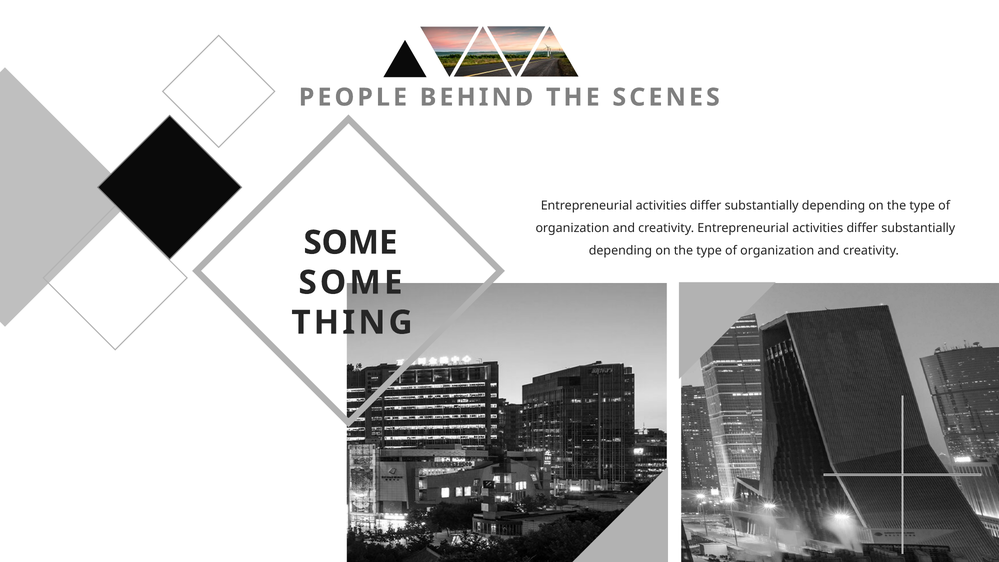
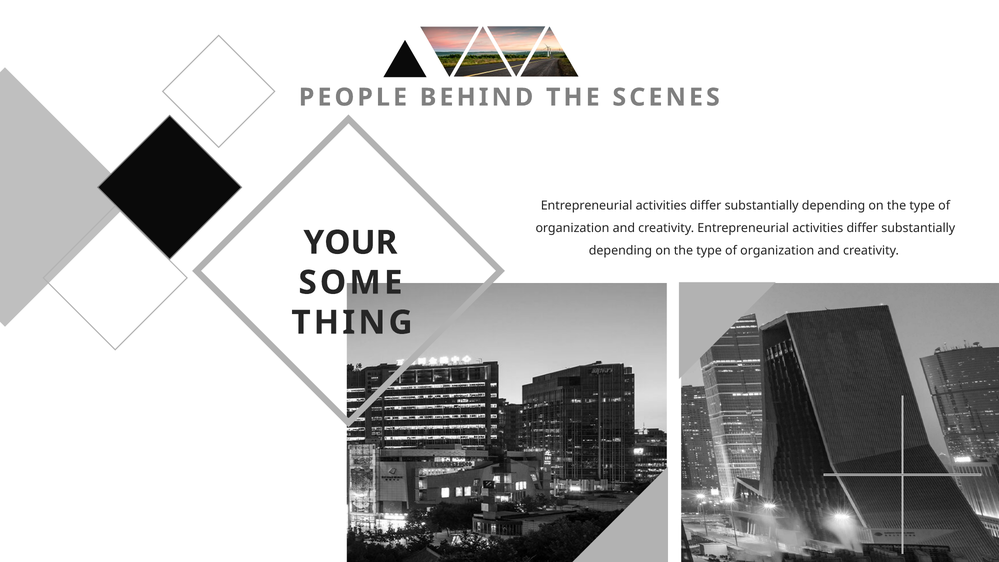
SOME: SOME -> YOUR (350, 243)
